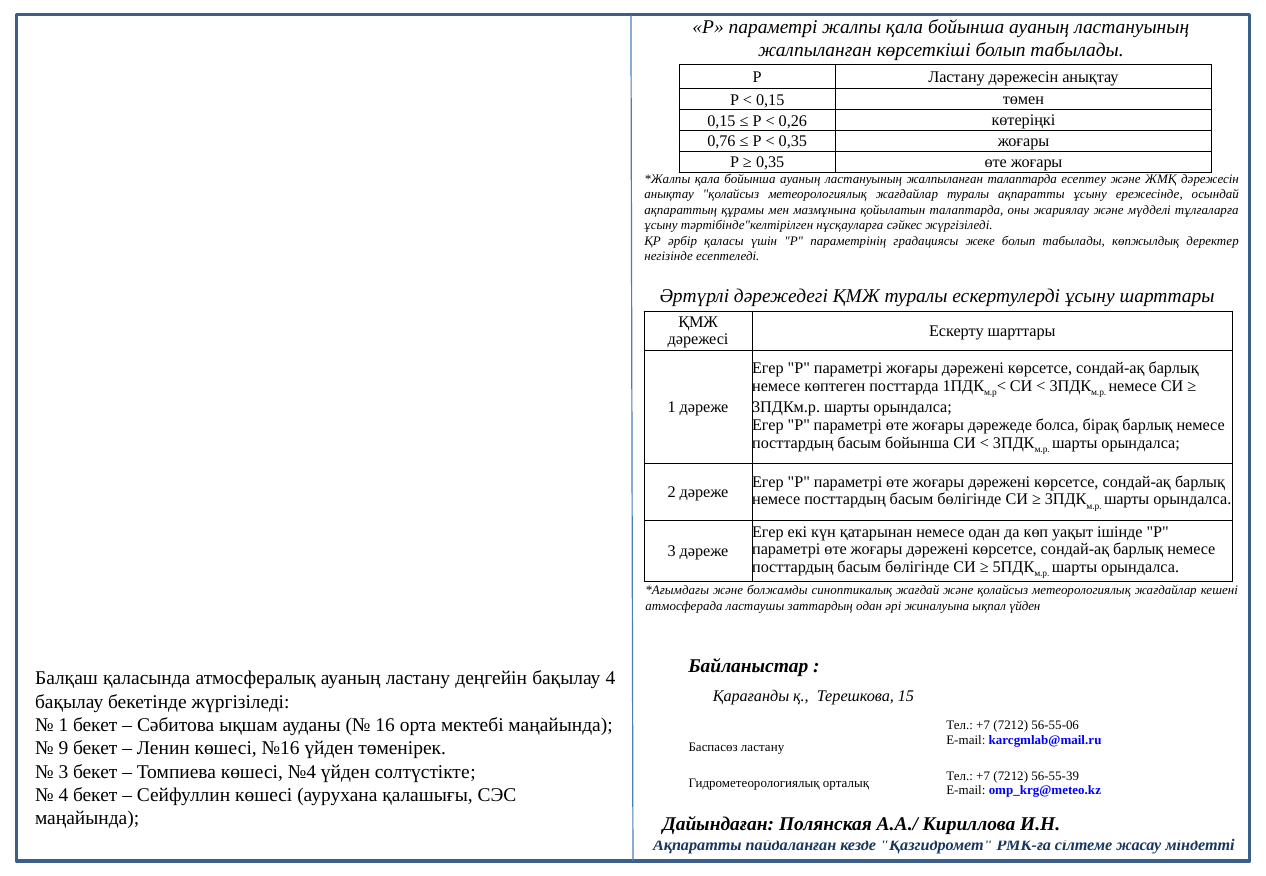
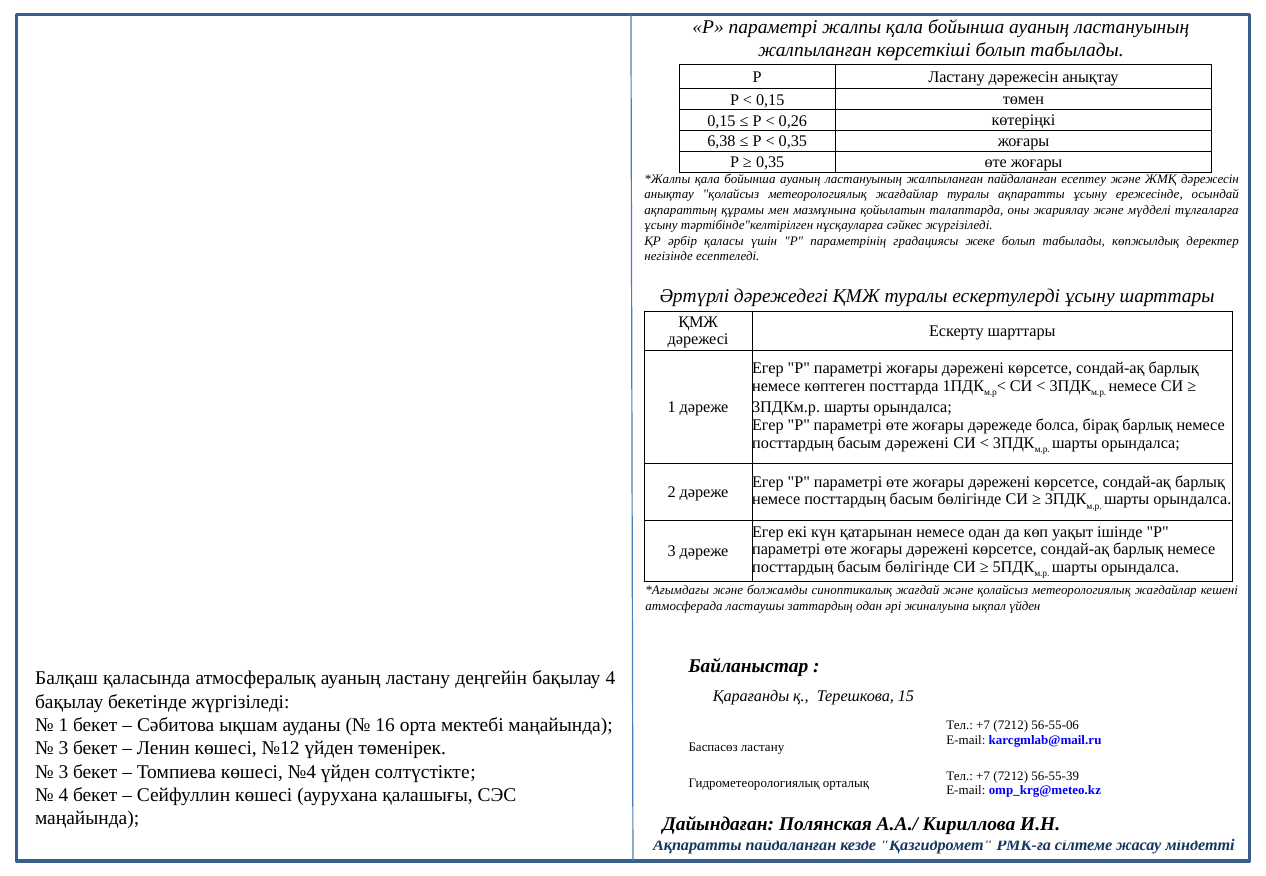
0,76: 0,76 -> 6,38 (721, 142)
жалпыланған талаптарда: талаптарда -> пайдаланған (1022, 179)
басым бойынша: бойынша -> дәрежені (917, 443)
9: 9 -> 3 (63, 749)
№16: №16 -> №12 (281, 749)
